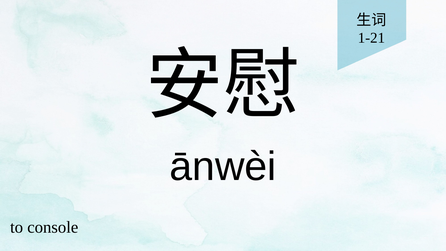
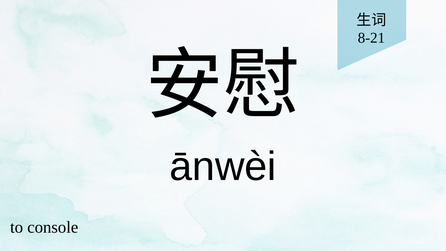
1-21: 1-21 -> 8-21 (371, 38)
